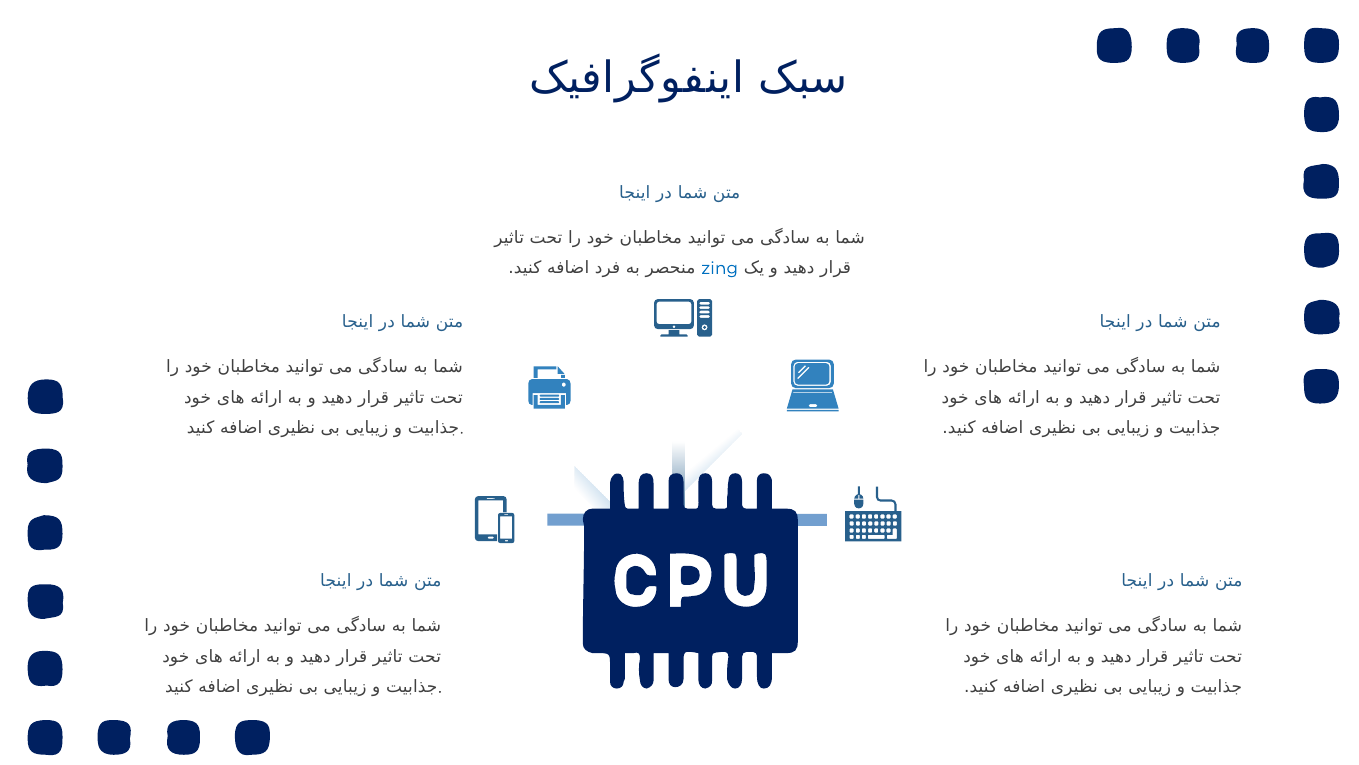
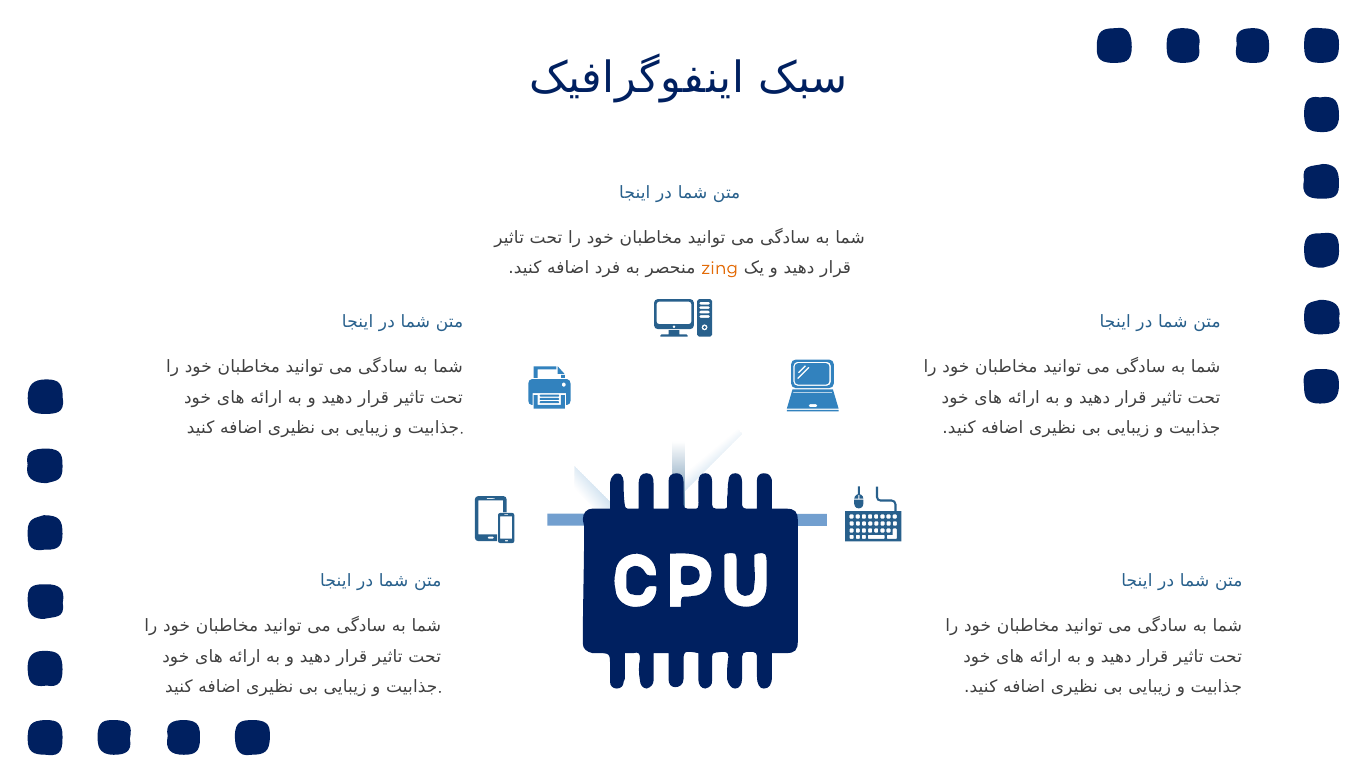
zing colour: blue -> orange (720, 268)
